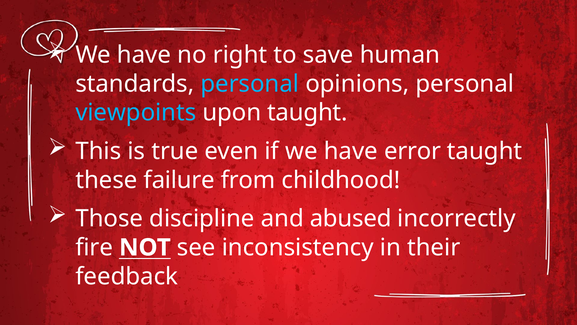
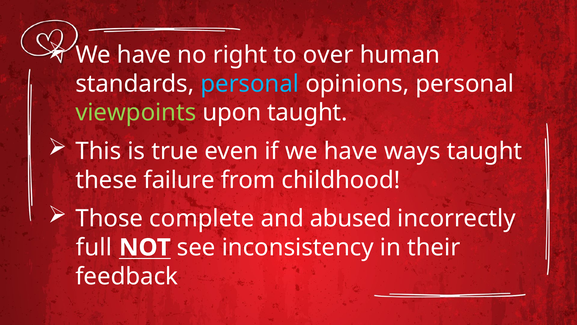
save: save -> over (328, 55)
viewpoints colour: light blue -> light green (136, 113)
error: error -> ways (412, 151)
discipline: discipline -> complete (202, 218)
fire: fire -> full (94, 247)
